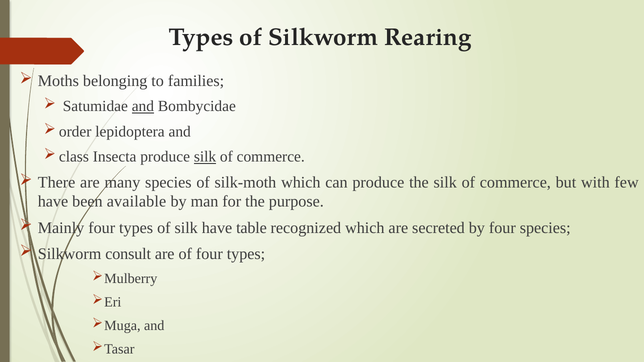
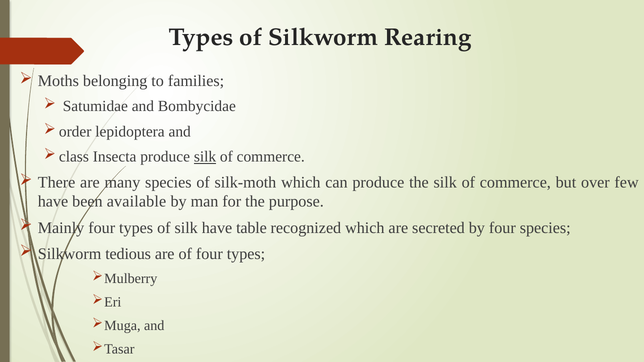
and underline: present -> none (143, 106)
with: with -> over (595, 183)
consult: consult -> tedious (128, 254)
